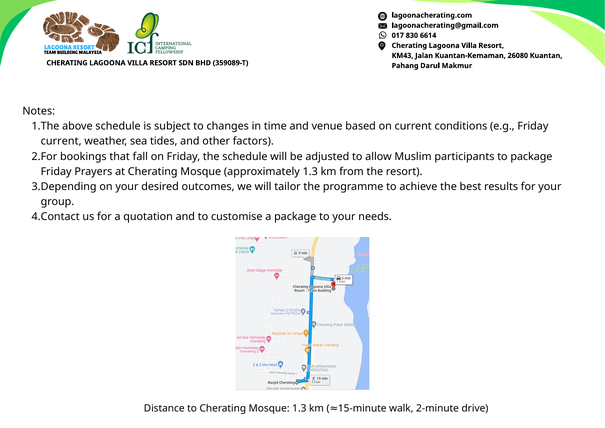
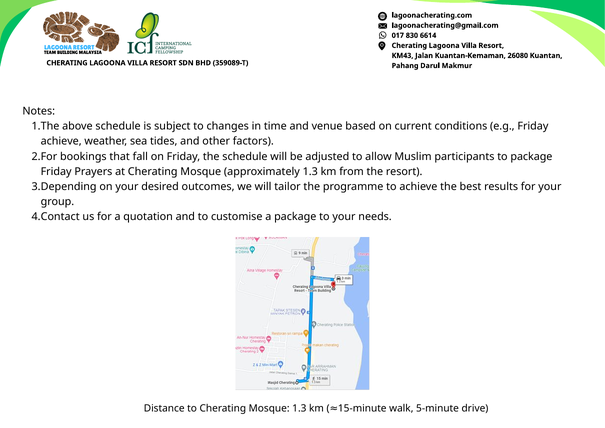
current: current -> achieve (61, 141)
2-minute: 2-minute -> 5-minute (438, 408)
